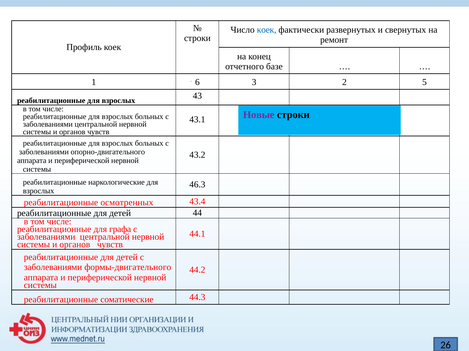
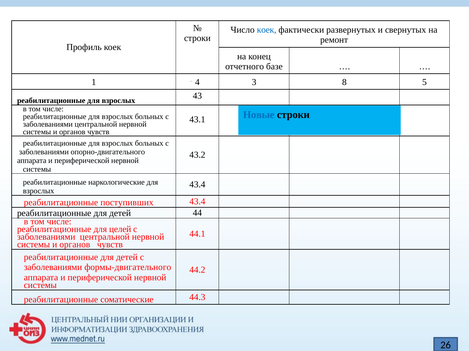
6: 6 -> 4 (197, 82)
2: 2 -> 8 (344, 82)
Новые colour: purple -> blue (259, 115)
46.3: 46.3 -> 43.4 (197, 185)
осмотренных: осмотренных -> поступивших (127, 203)
графа: графа -> целей (120, 230)
